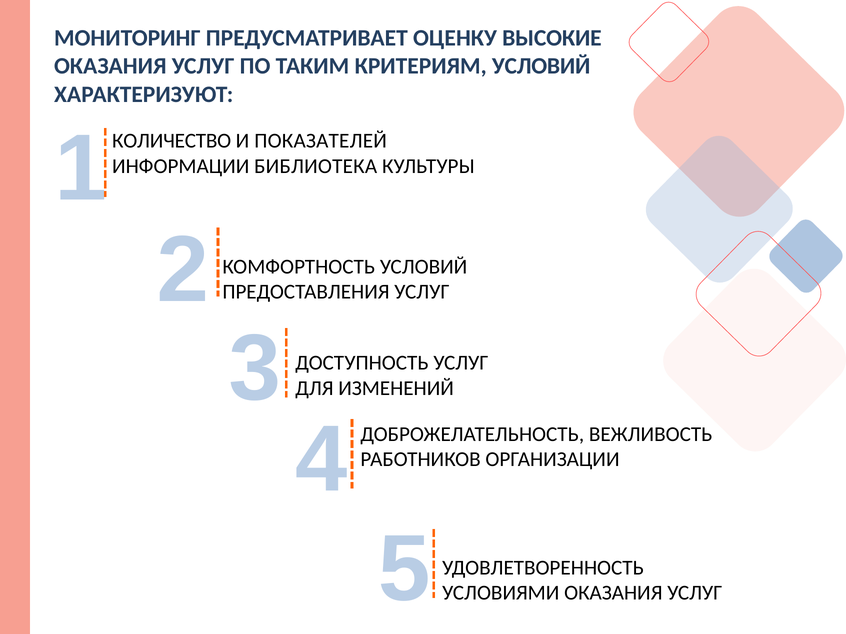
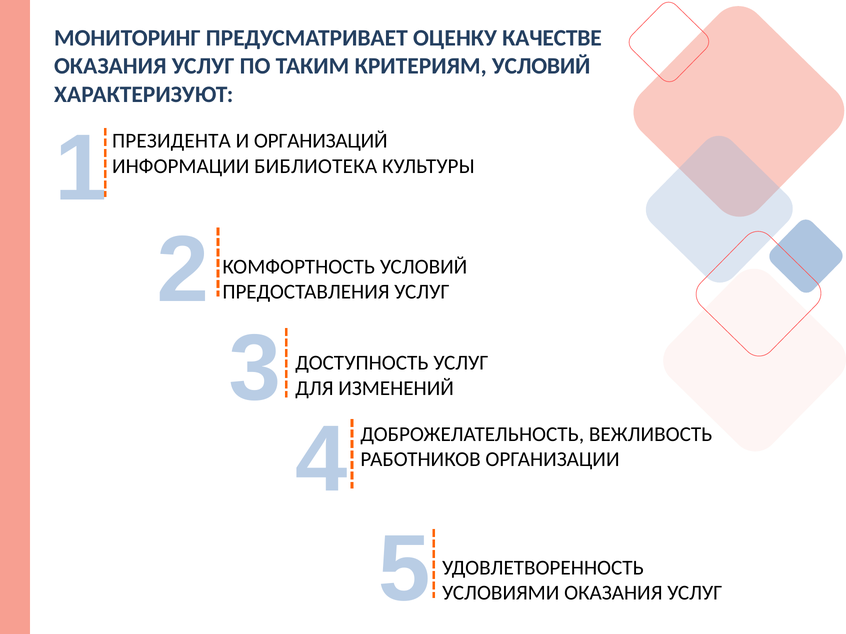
ВЫСОКИЕ: ВЫСОКИЕ -> КАЧЕСТВЕ (552, 38)
КОЛИЧЕСТВО: КОЛИЧЕСТВО -> ПРЕЗИДЕНТА (171, 141)
ПОКАЗАТЕЛЕЙ: ПОКАЗАТЕЛЕЙ -> ОРГАНИЗАЦИЙ (321, 141)
